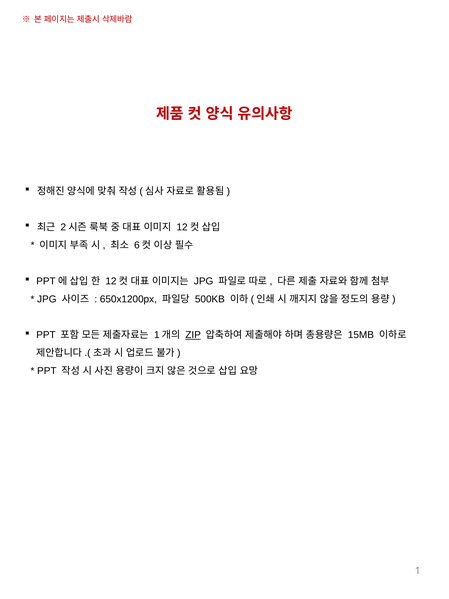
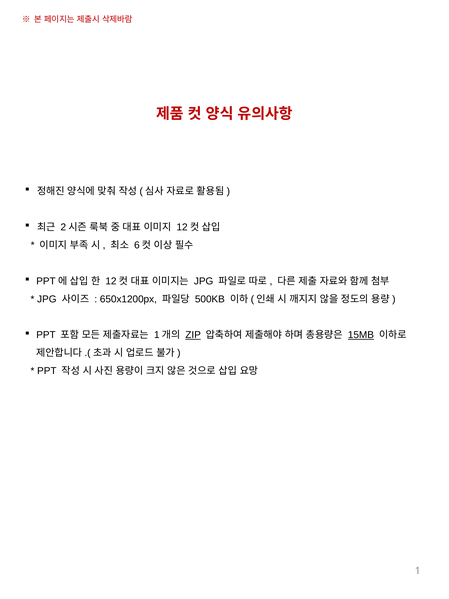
15MB underline: none -> present (361, 335)
